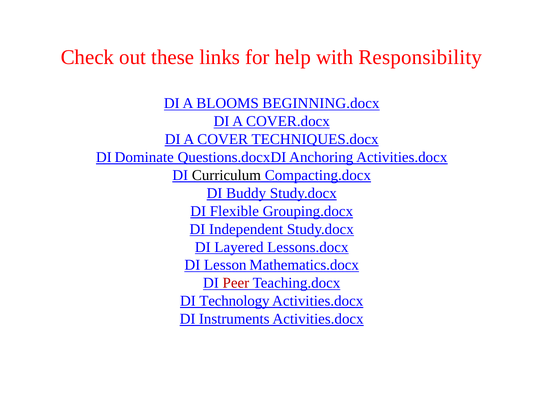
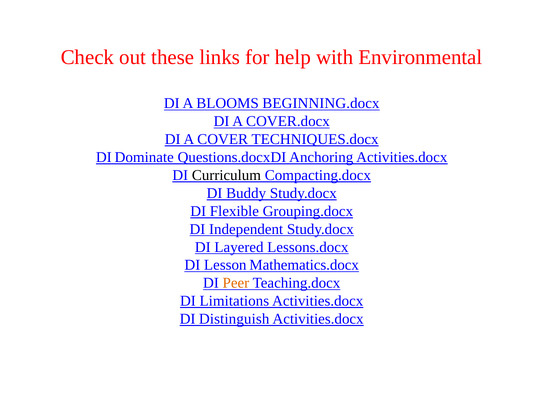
Responsibility: Responsibility -> Environmental (420, 57)
Peer colour: red -> orange (236, 283)
Technology: Technology -> Limitations (234, 301)
Instruments: Instruments -> Distinguish (234, 319)
